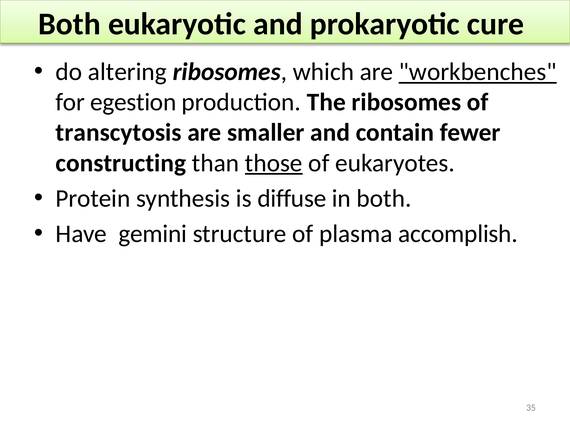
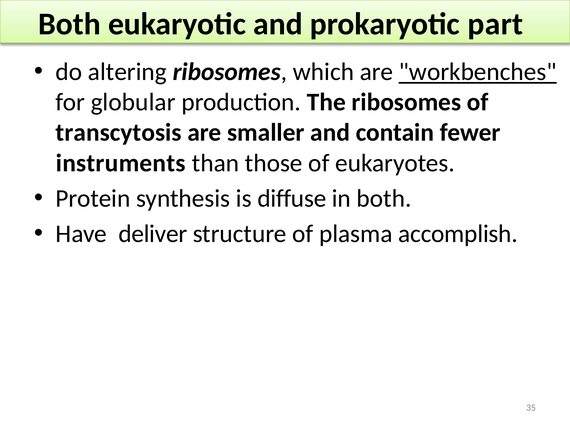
cure: cure -> part (495, 24)
egestion: egestion -> globular (133, 102)
constructing: constructing -> instruments (121, 163)
those underline: present -> none (274, 163)
gemini: gemini -> deliver (153, 234)
